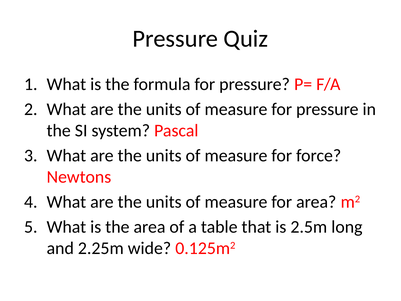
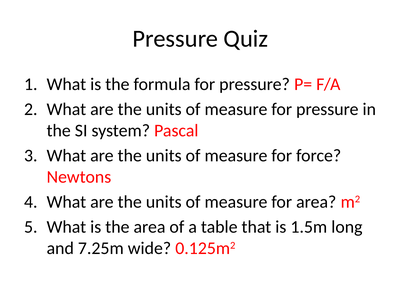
2.5m: 2.5m -> 1.5m (309, 227)
2.25m: 2.25m -> 7.25m (101, 248)
